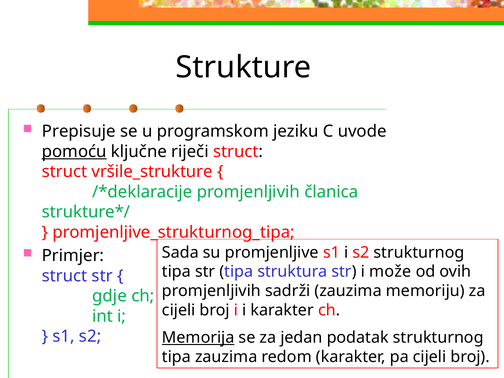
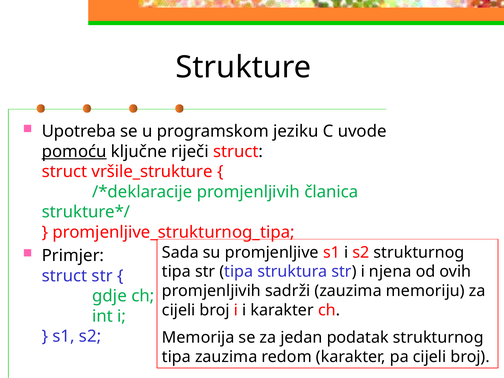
Prepisuje: Prepisuje -> Upotreba (79, 131)
može: može -> njena (390, 272)
Memorija underline: present -> none (198, 338)
